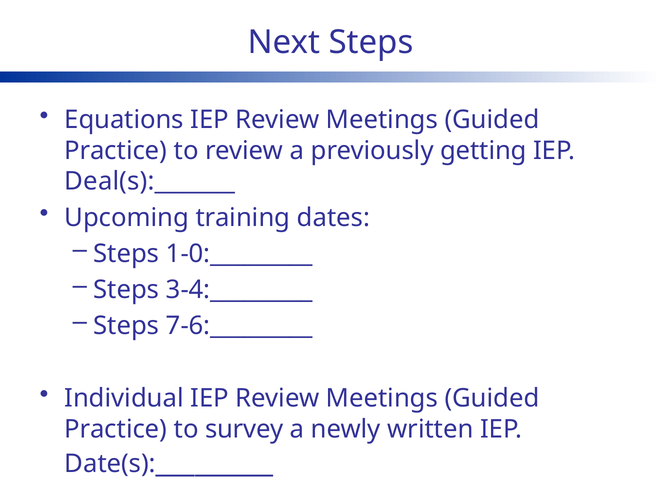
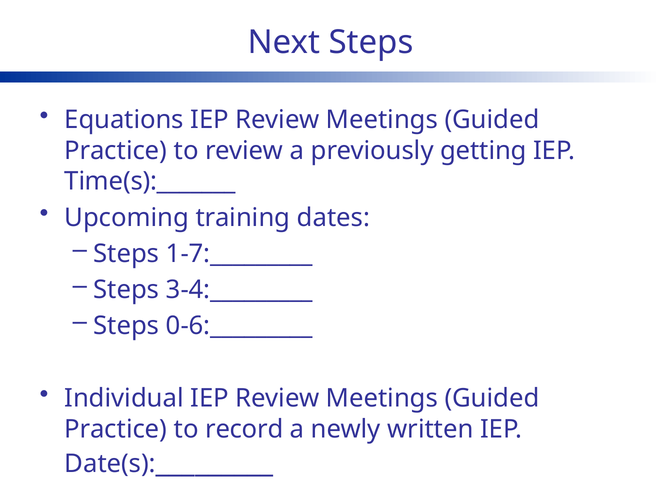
Deal(s):_______: Deal(s):_______ -> Time(s):_______ (150, 181)
1-0:_________: 1-0:_________ -> 1-7:_________ (239, 253)
7-6:_________: 7-6:_________ -> 0-6:_________ (239, 325)
survey: survey -> record (244, 429)
